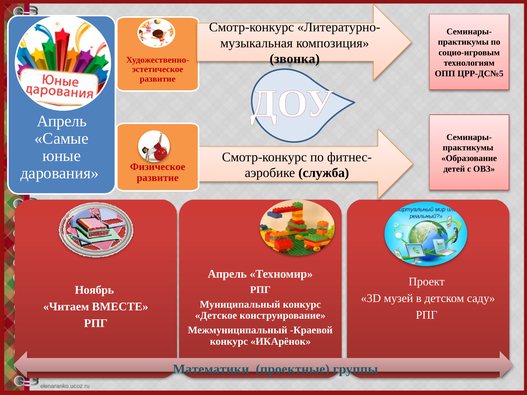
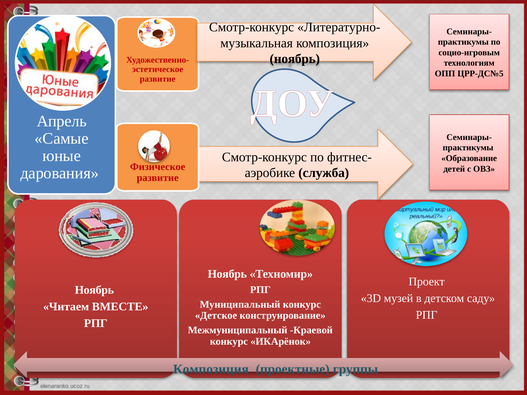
звонка: звонка -> ноябрь (295, 59)
Апрель: Апрель -> Ноябрь (227, 274)
Математики: Математики -> Композиция (211, 369)
